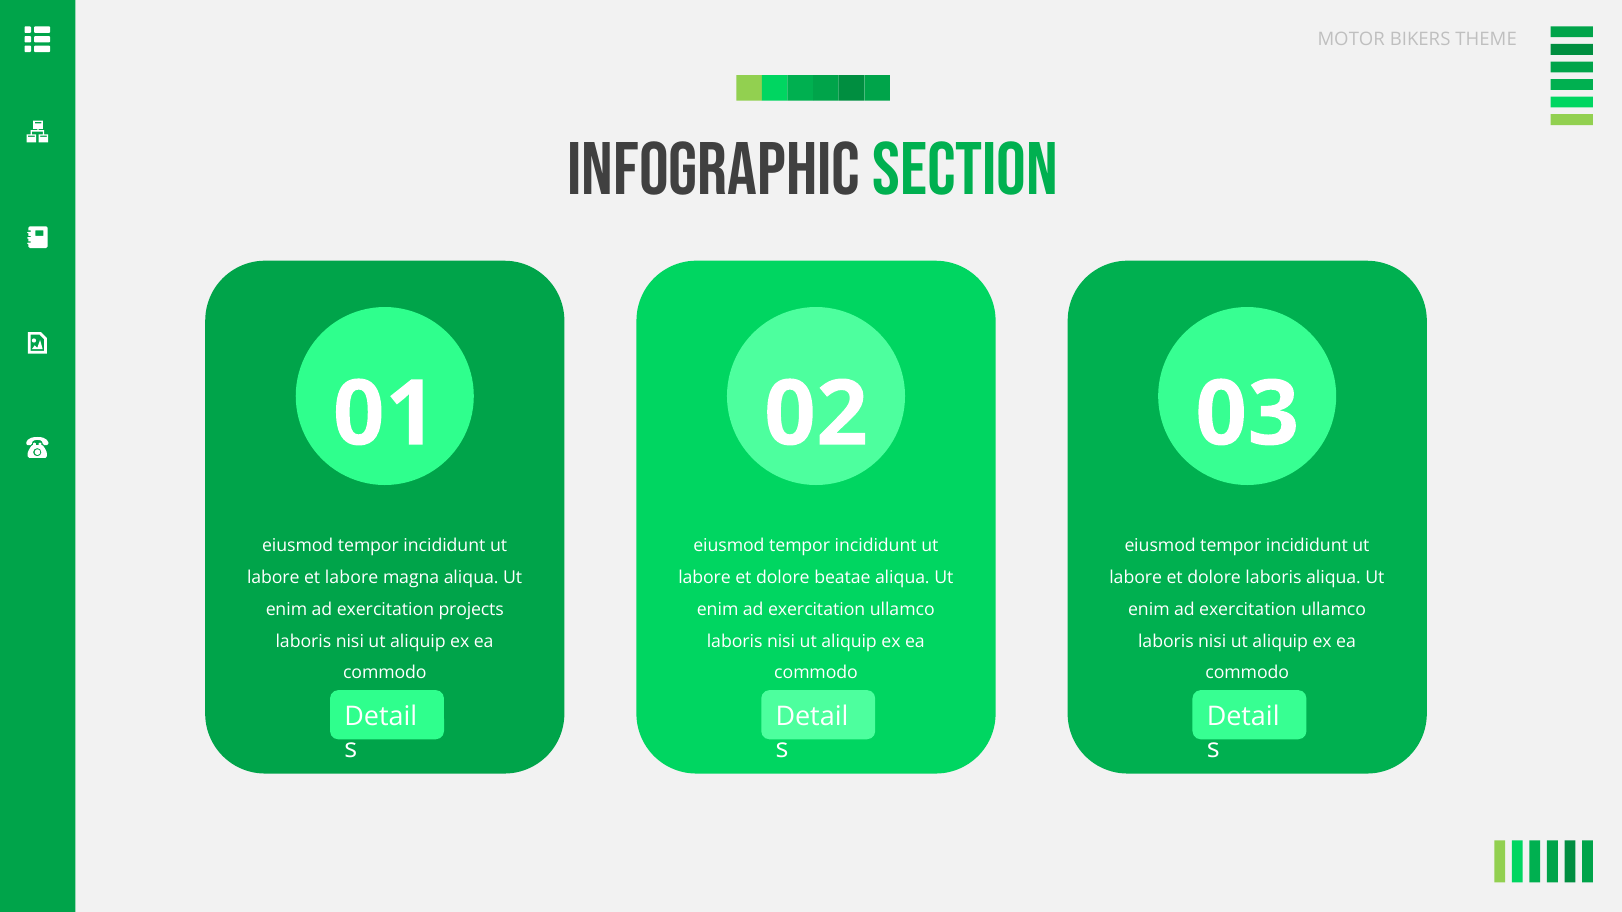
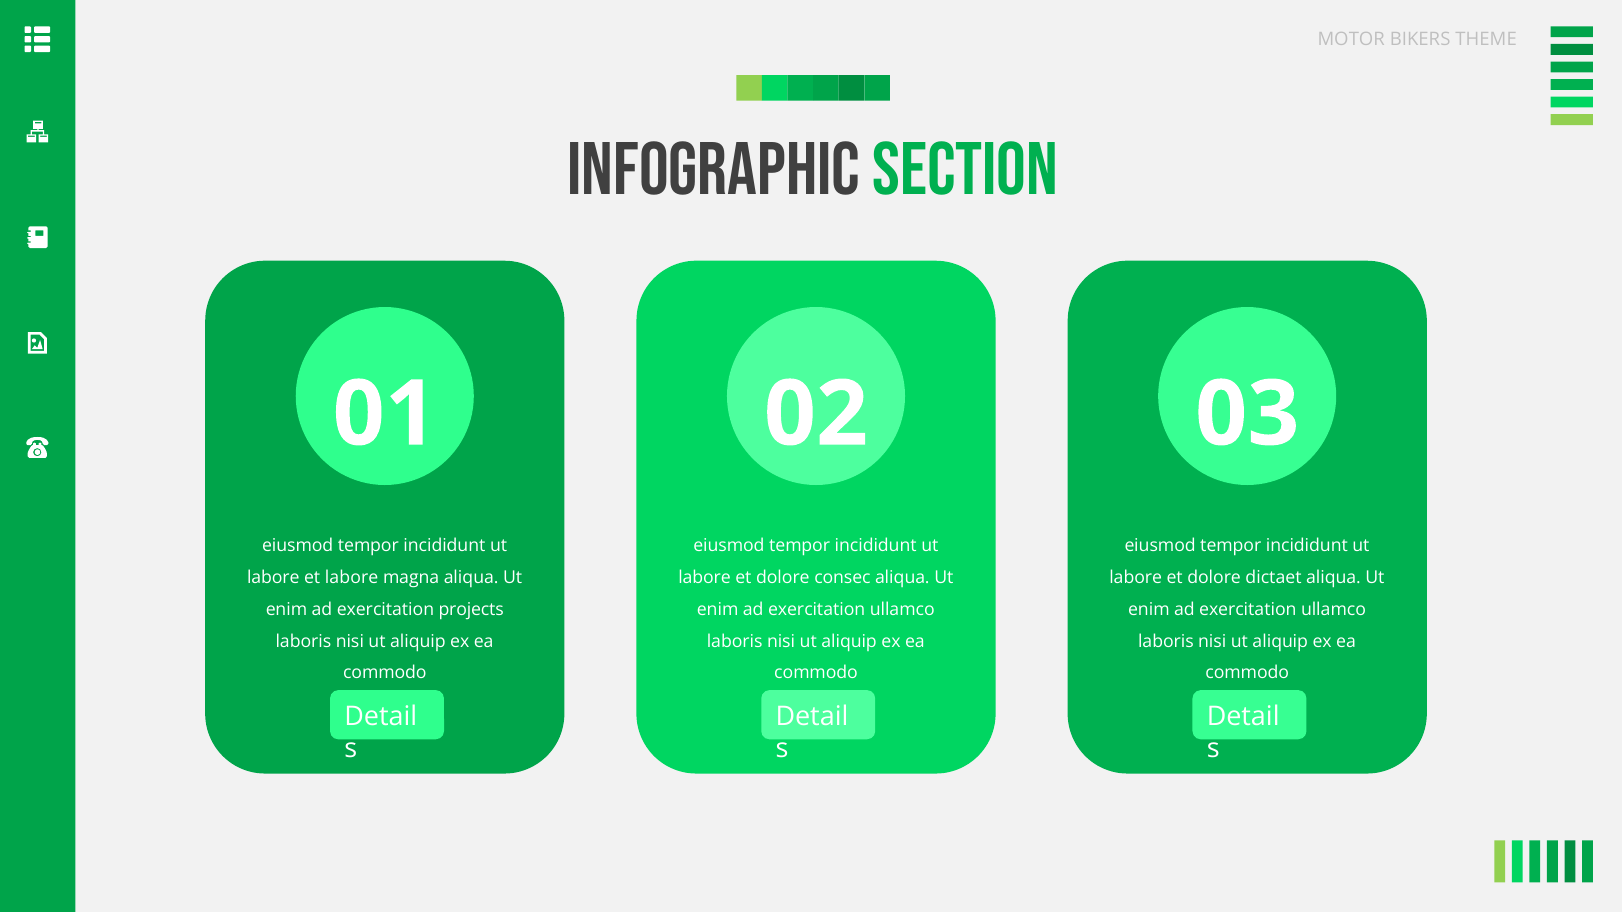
beatae: beatae -> consec (842, 578)
dolore laboris: laboris -> dictaet (1274, 578)
